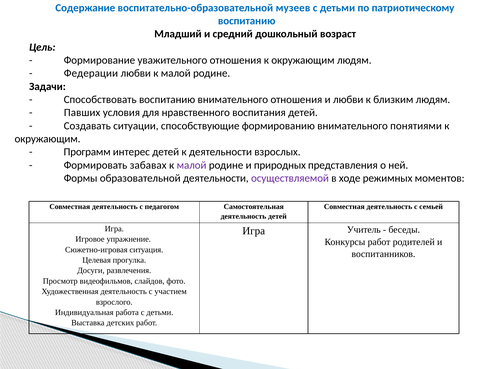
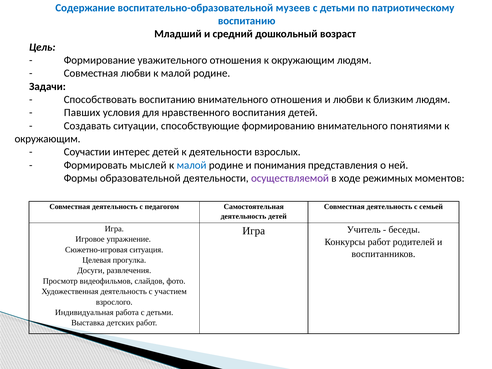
Федерации: Федерации -> Совместная (91, 73)
Программ: Программ -> Соучастии (87, 152)
забавах: забавах -> мыслей (148, 165)
малой colour: purple -> blue (192, 165)
природных: природных -> понимания (280, 165)
